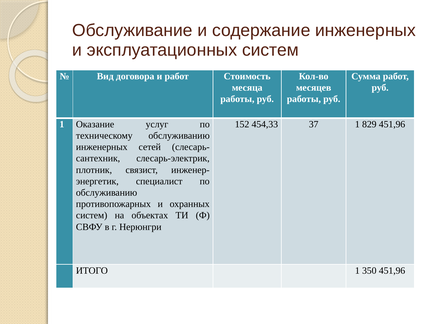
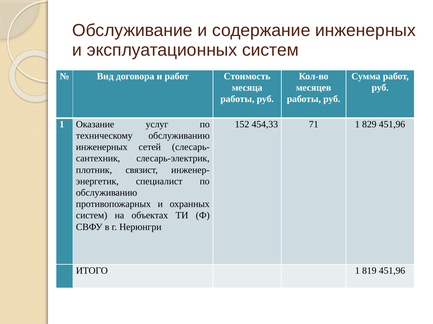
37: 37 -> 71 (314, 125)
350: 350 -> 819 (369, 271)
